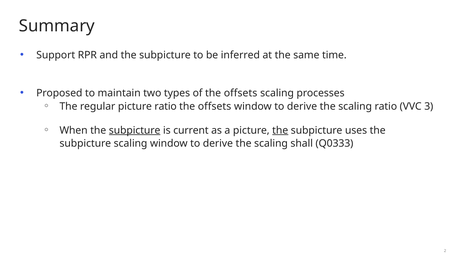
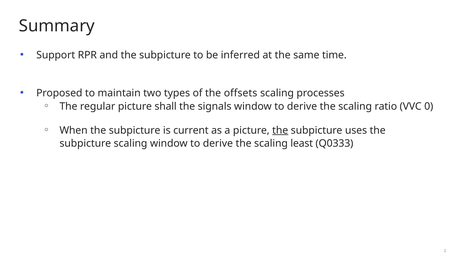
picture ratio: ratio -> shall (166, 107)
offsets: offsets -> signals (215, 107)
3: 3 -> 0 (429, 107)
subpicture underline: present -> none (135, 131)
shall: shall -> least (302, 144)
